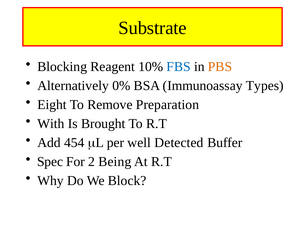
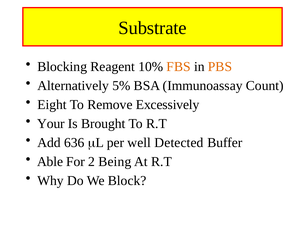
FBS colour: blue -> orange (179, 67)
0%: 0% -> 5% (121, 86)
Types: Types -> Count (265, 86)
Preparation: Preparation -> Excessively (168, 104)
With: With -> Your (51, 123)
454: 454 -> 636 (74, 142)
Spec: Spec -> Able (50, 161)
